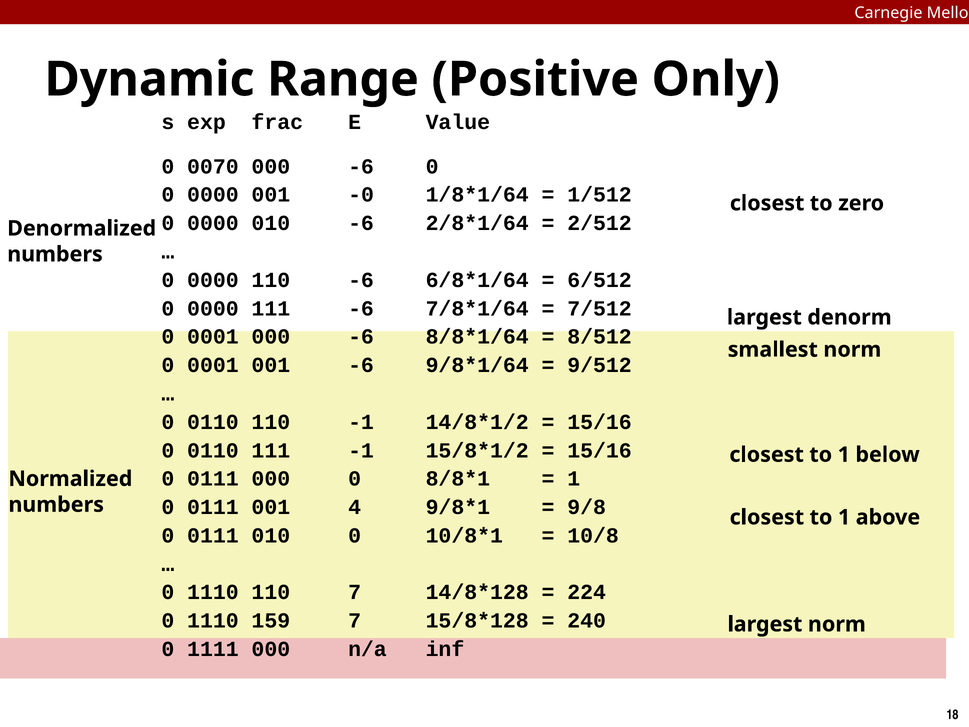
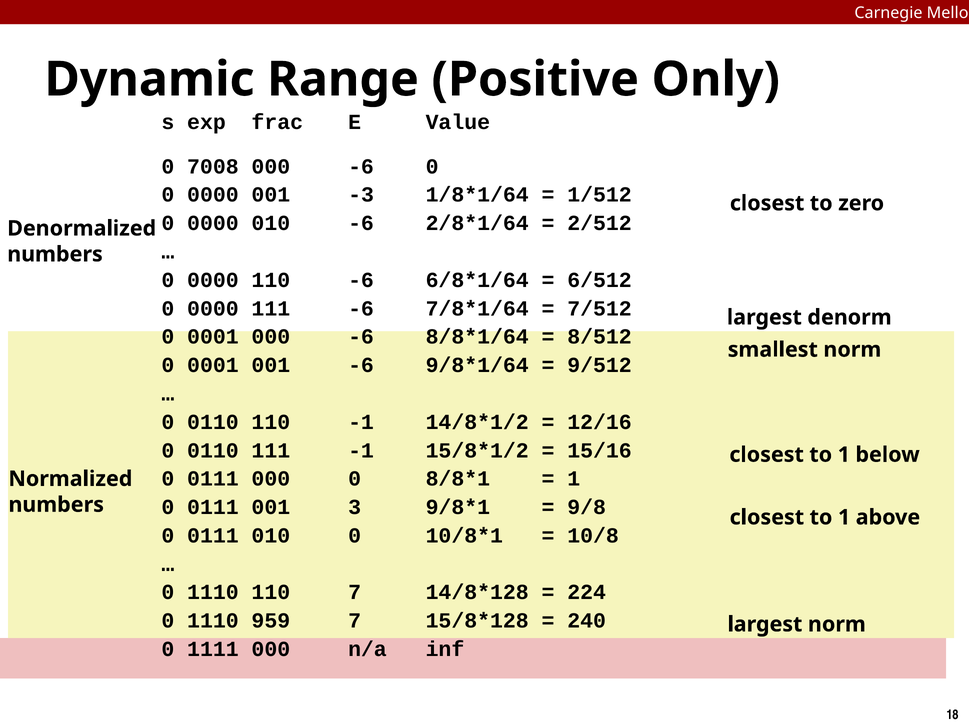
0070: 0070 -> 7008 (213, 166)
-0: -0 -> -3 (361, 195)
15/16: 15/16 -> 12/16 (600, 422)
4: 4 -> 3 (355, 507)
159: 159 -> 959 (271, 621)
